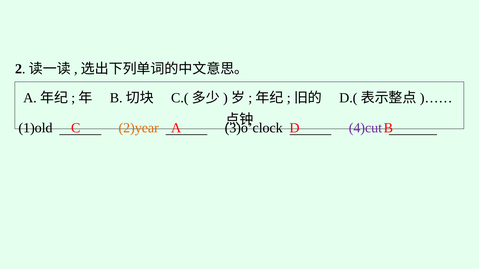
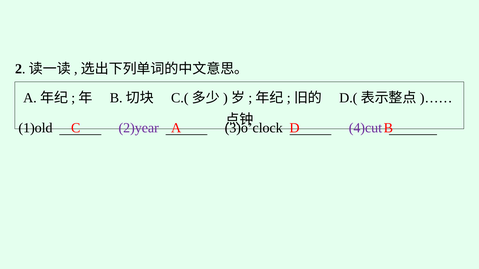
2)year colour: orange -> purple (139, 128)
